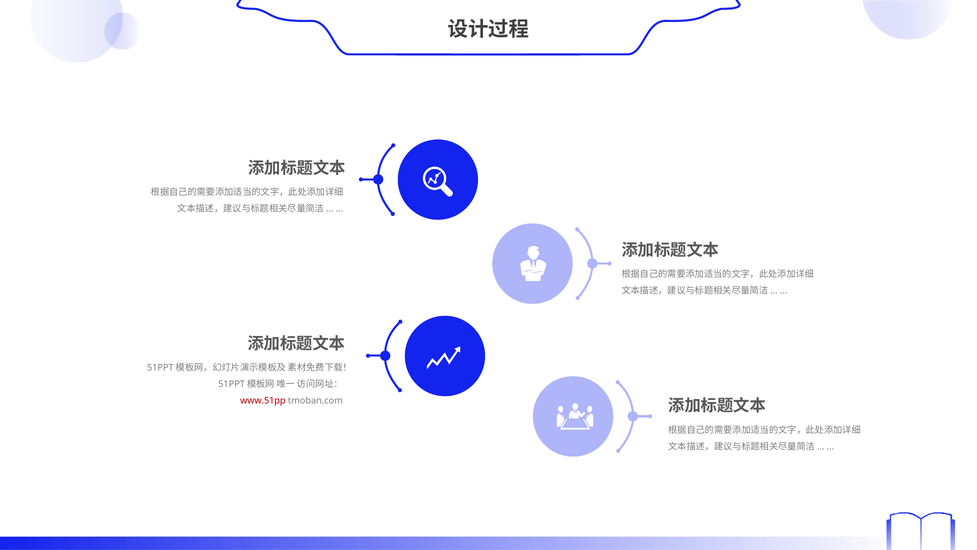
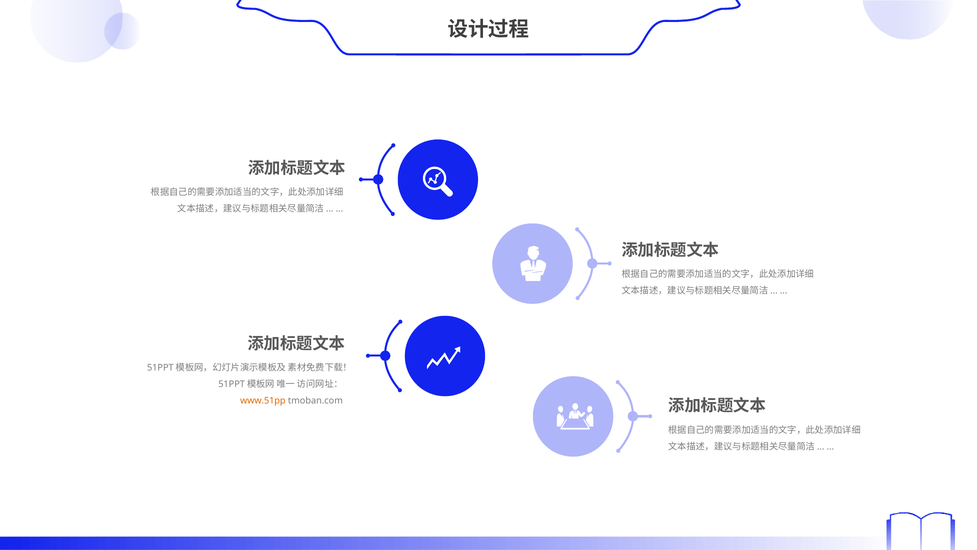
www.51pp colour: red -> orange (263, 401)
